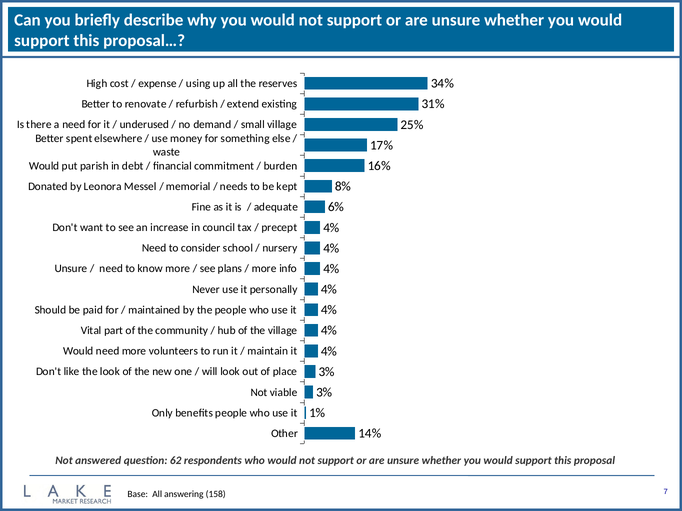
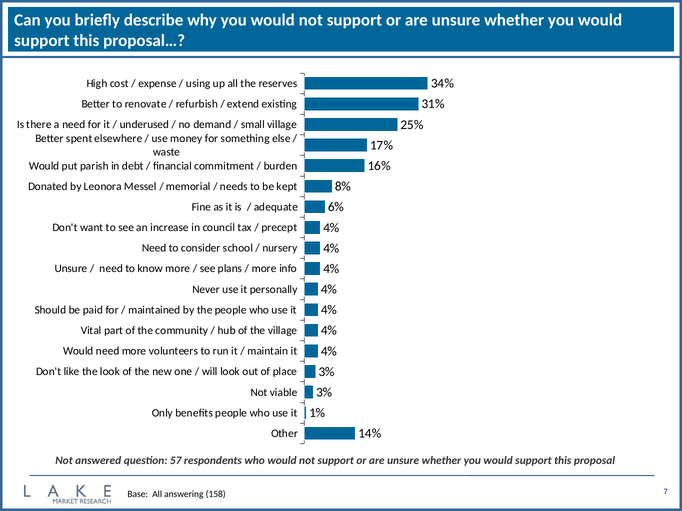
62: 62 -> 57 (176, 461)
